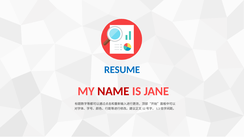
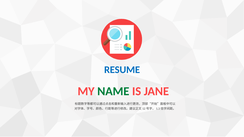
NAME colour: red -> green (113, 91)
